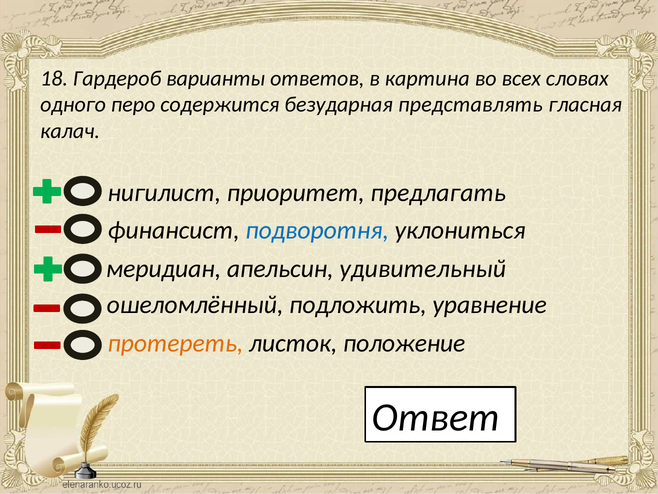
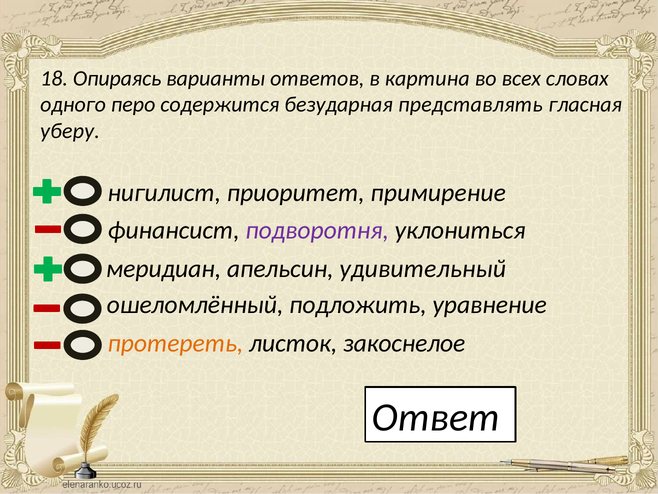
Гардероб: Гардероб -> Опираясь (117, 78)
калач: калач -> уберу (70, 131)
предлагать: предлагать -> примирение (438, 193)
подворотня colour: blue -> purple (317, 230)
положение: положение -> закоснелое (404, 343)
